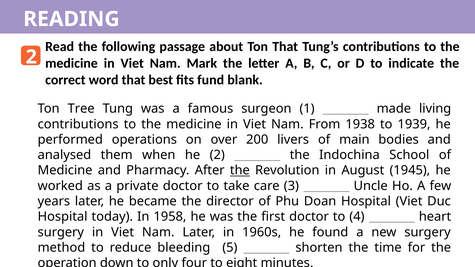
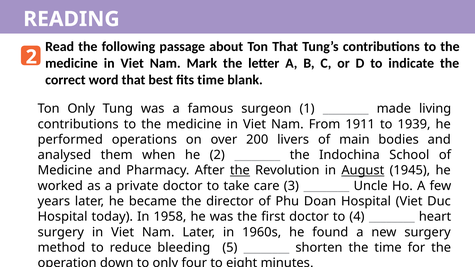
fits fund: fund -> time (211, 80)
Ton Tree: Tree -> Only (81, 109)
1938: 1938 -> 1911 (360, 124)
August underline: none -> present (363, 171)
